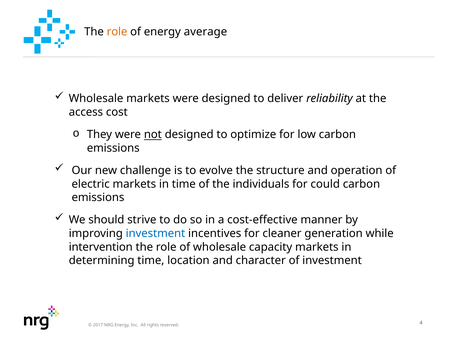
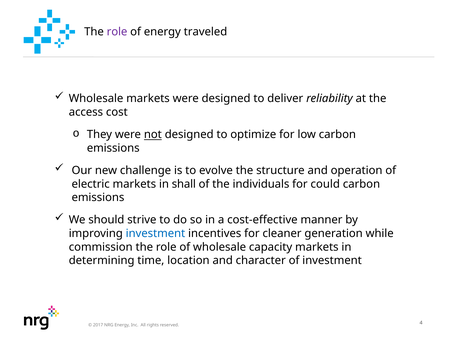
role colour: orange -> purple (117, 32)
average: average -> traveled (206, 32)
in time: time -> shall (184, 184)
intervention: intervention -> commission (101, 247)
